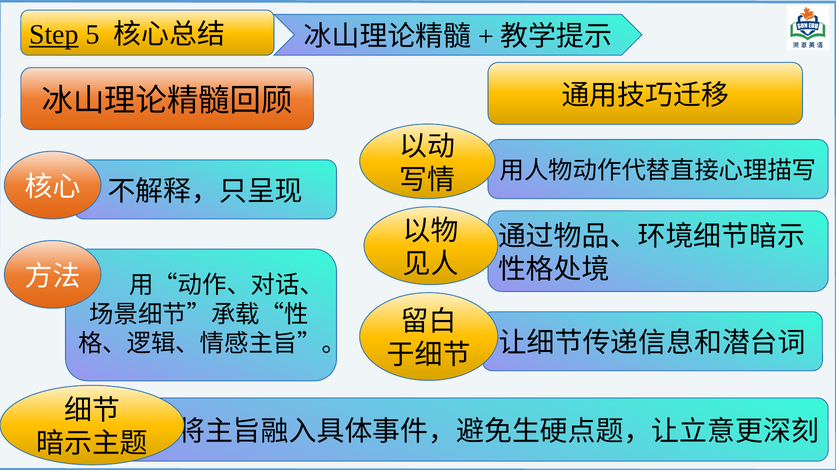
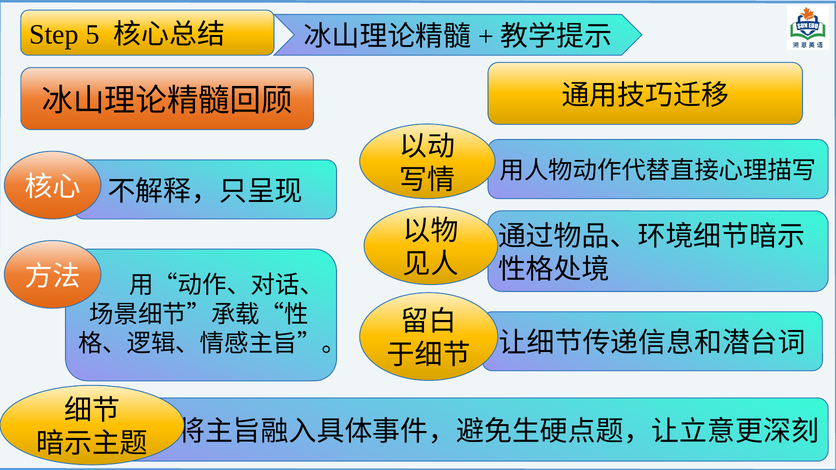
Step underline: present -> none (54, 35)
